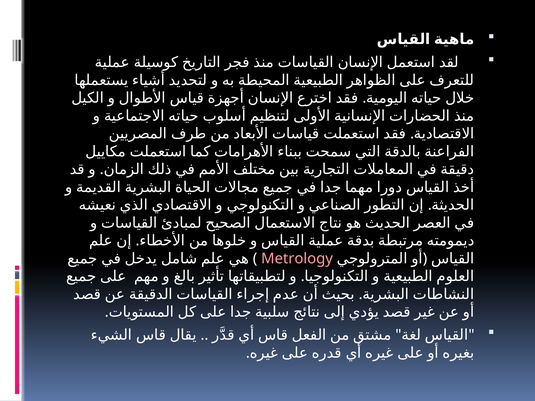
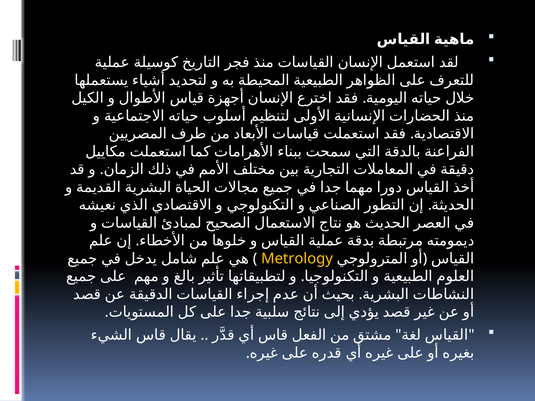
Metrology colour: pink -> yellow (297, 259)
